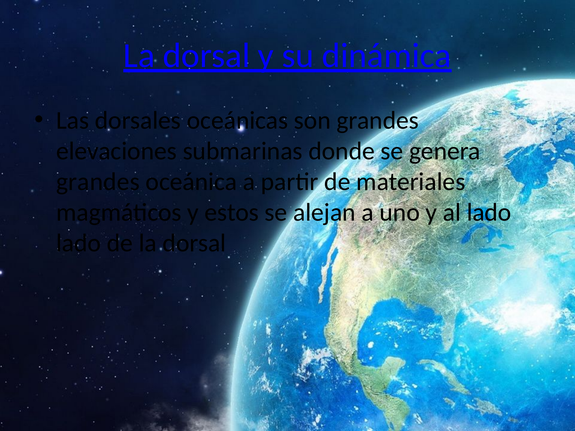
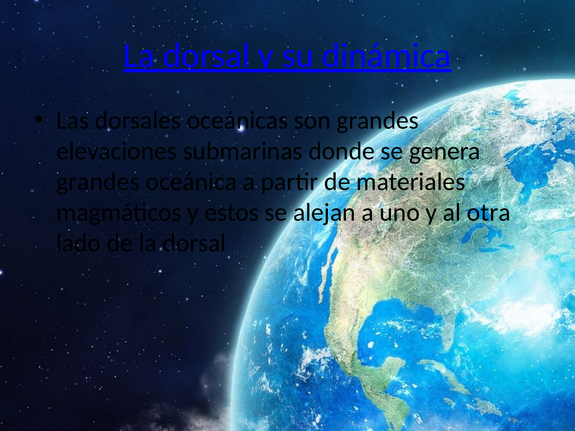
al lado: lado -> otra (489, 213)
